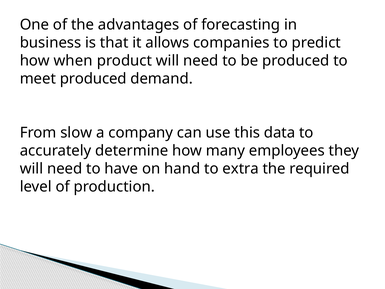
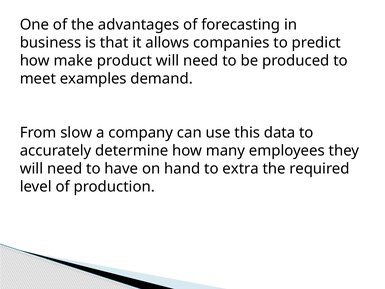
when: when -> make (73, 61)
meet produced: produced -> examples (93, 79)
